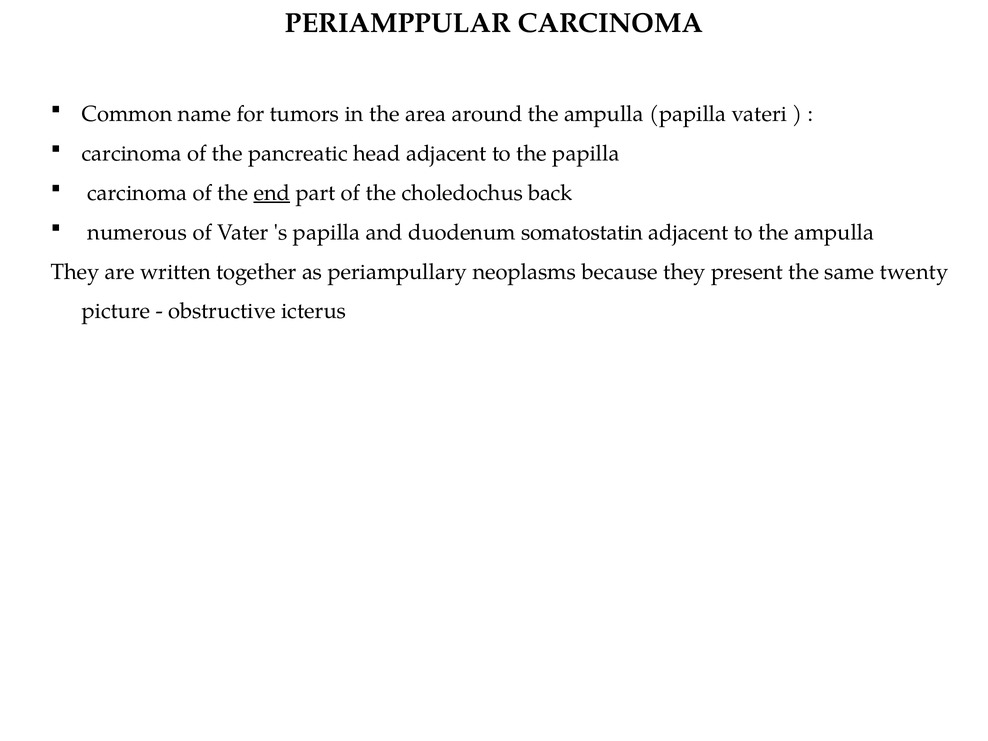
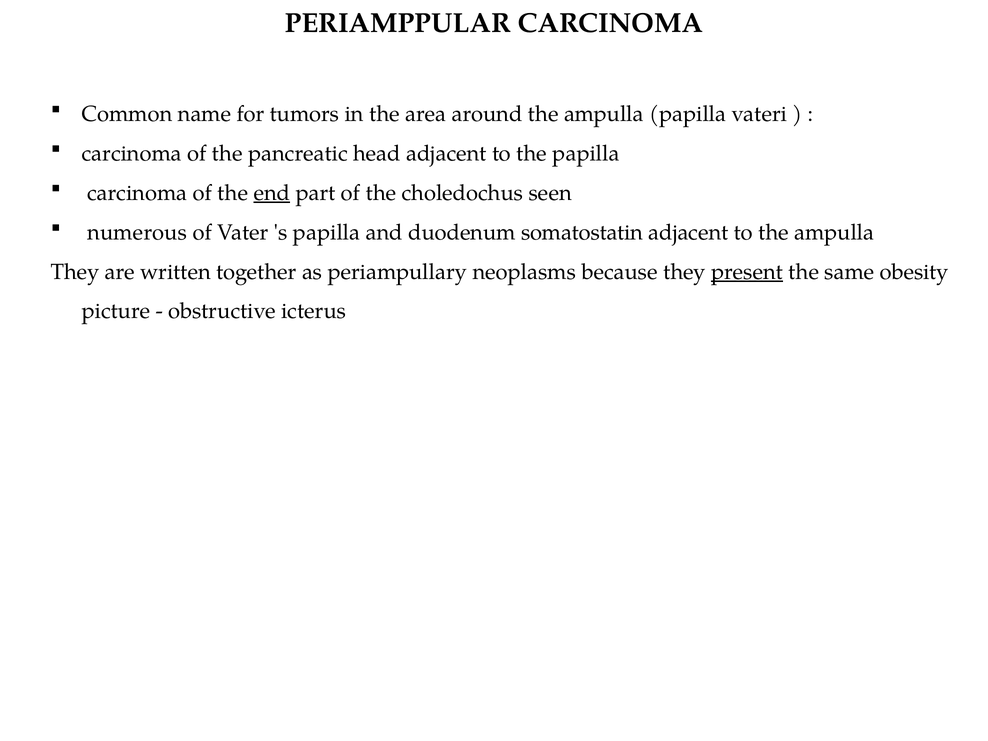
back: back -> seen (550, 193)
present underline: none -> present (747, 272)
twenty: twenty -> obesity (914, 272)
